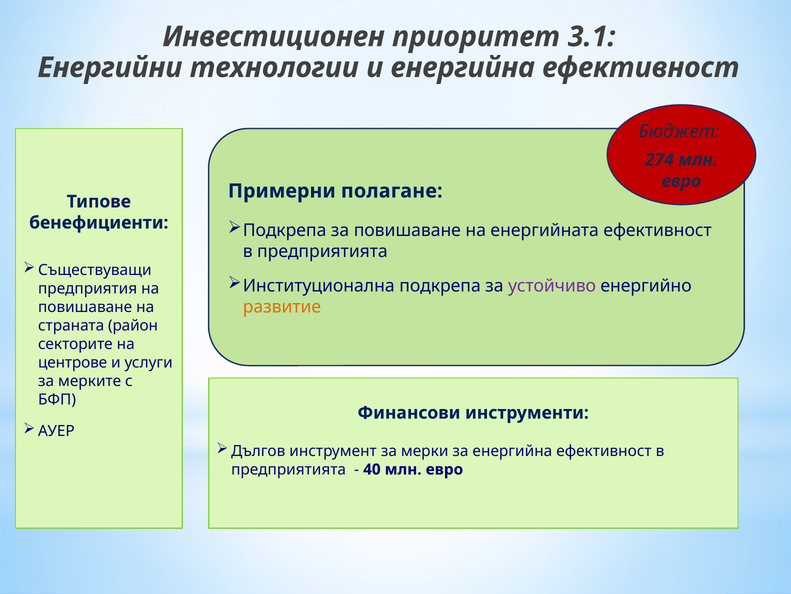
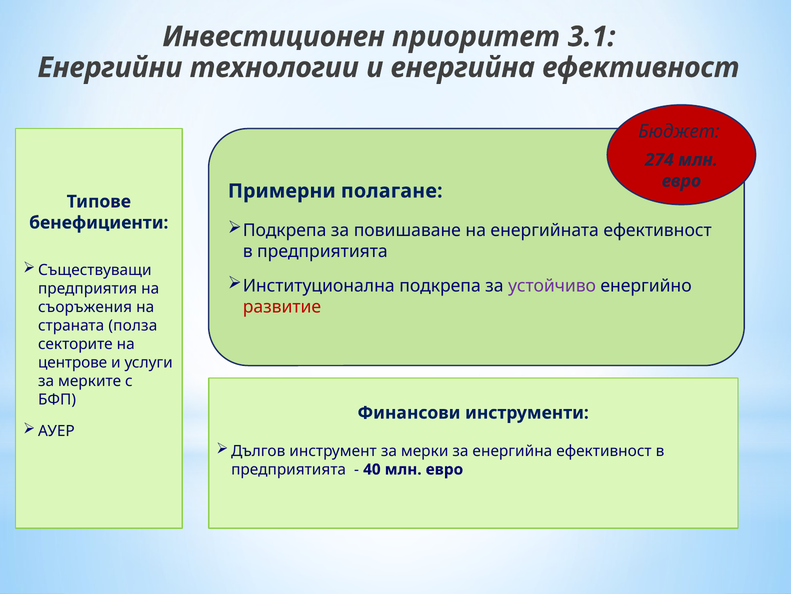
развитие colour: orange -> red (282, 307)
повишаване: повишаване -> съоръжения (85, 307)
район: район -> полза (133, 325)
